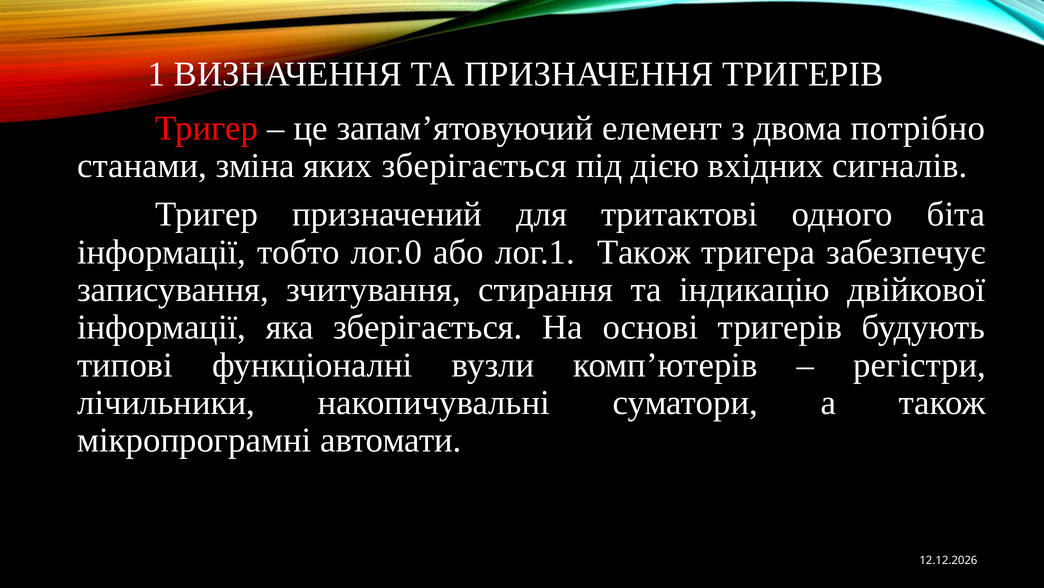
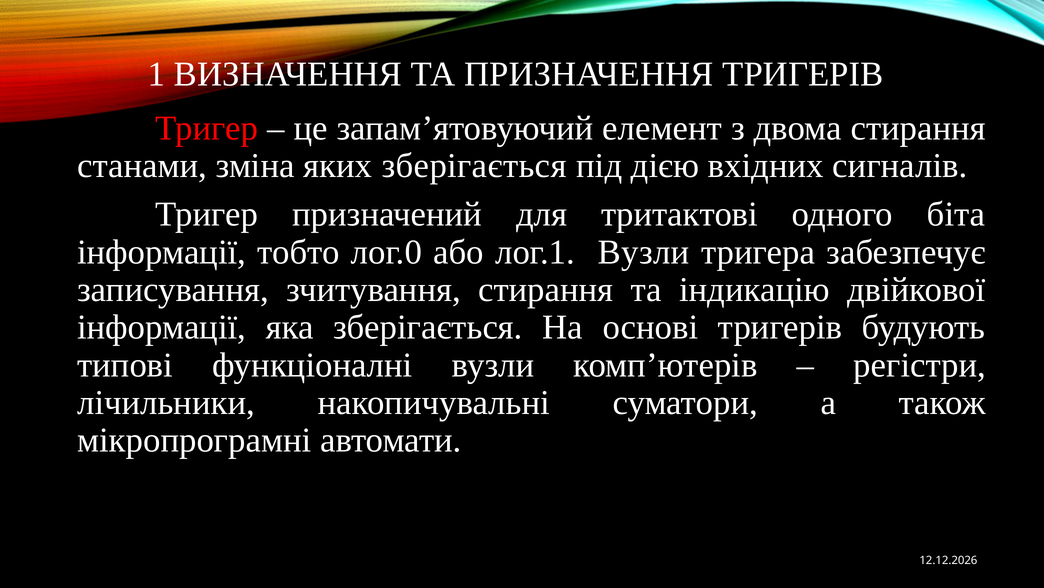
двома потрібно: потрібно -> стирання (918, 128)
лог.1 Також: Також -> Вузли (644, 252)
